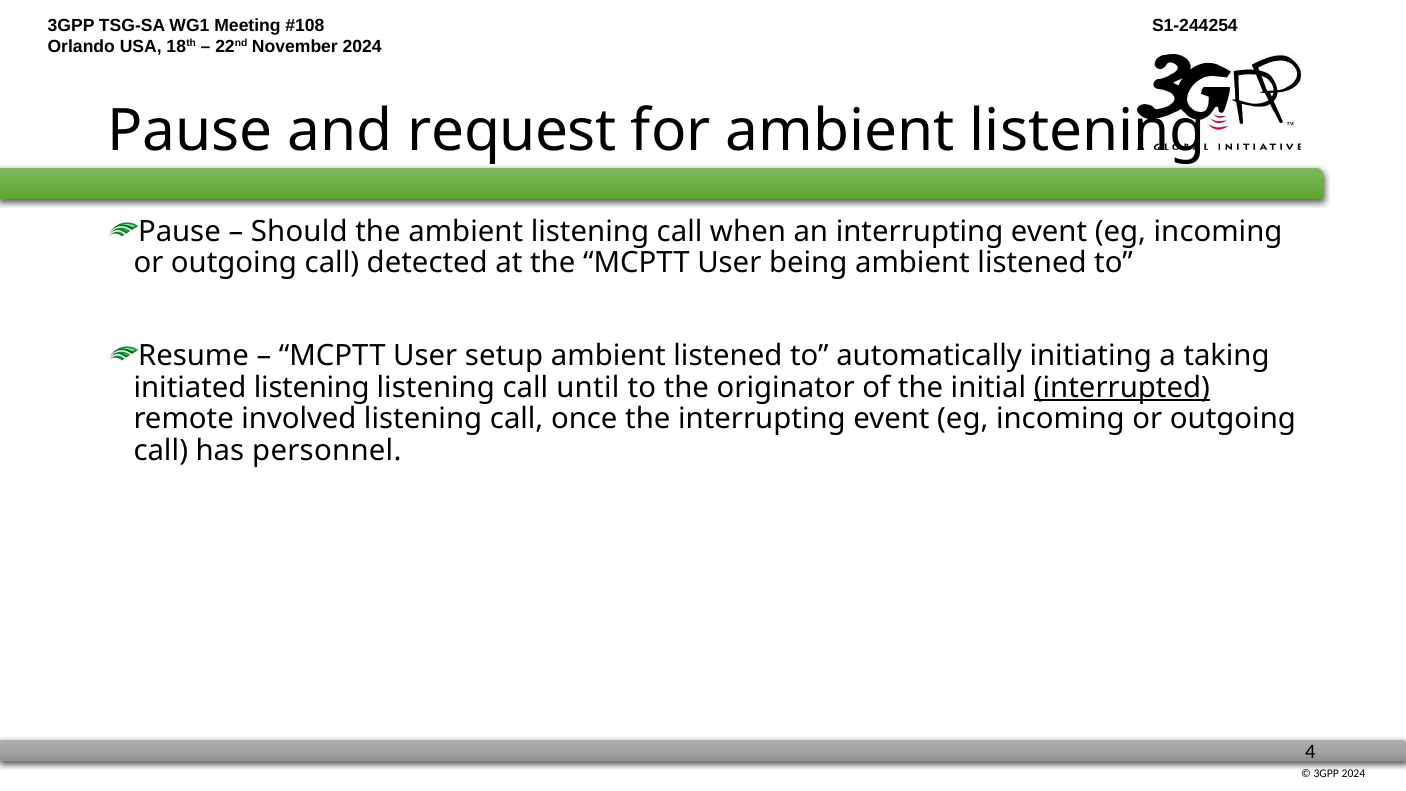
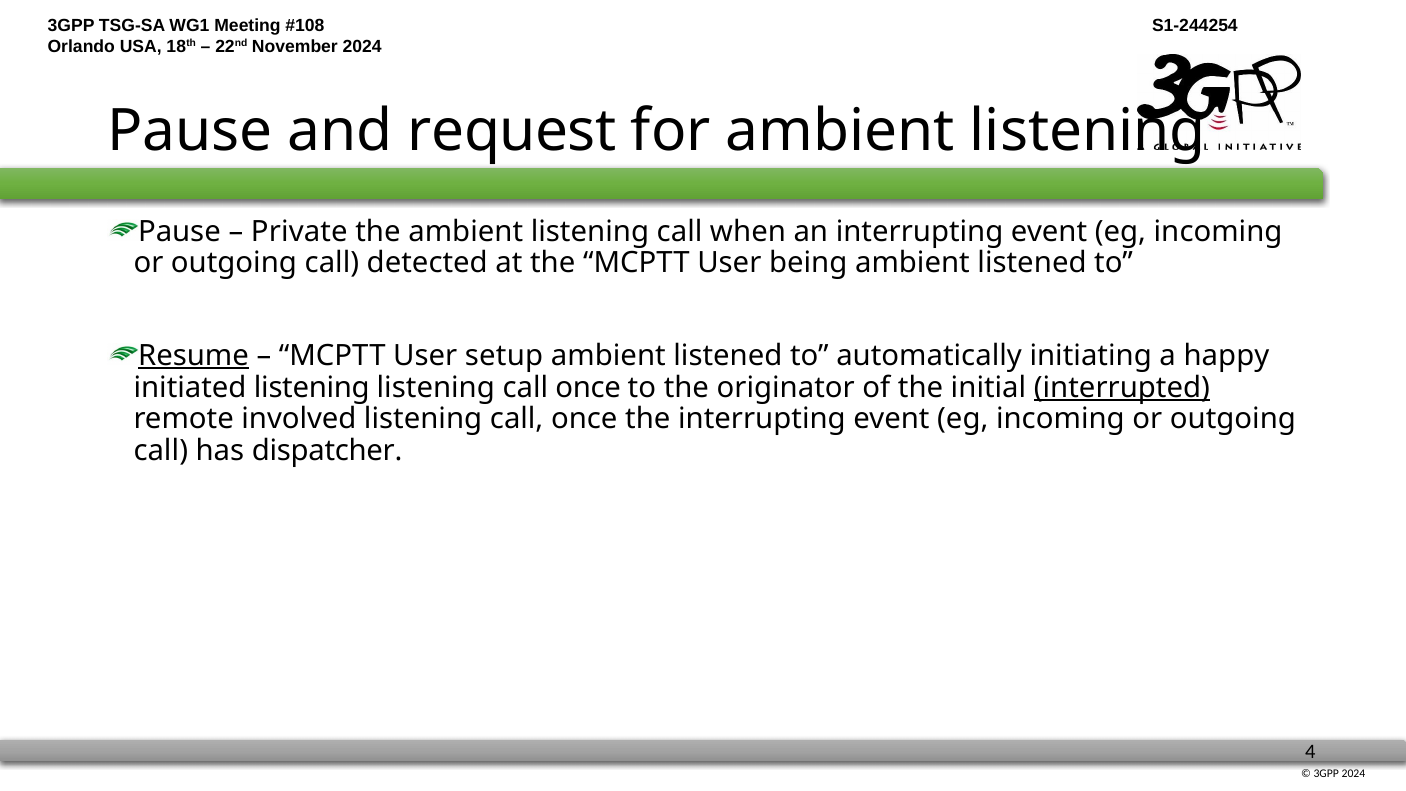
Should: Should -> Private (299, 231)
Resume underline: none -> present (193, 356)
taking: taking -> happy (1226, 356)
until: until -> once (588, 387)
personnel: personnel -> dispatcher (327, 451)
